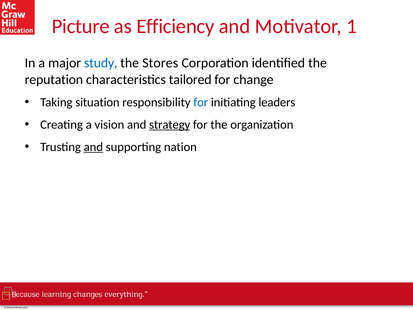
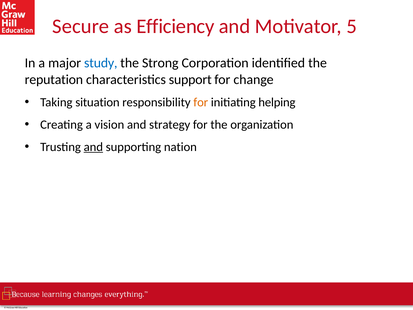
Picture: Picture -> Secure (81, 26)
1: 1 -> 5 (352, 26)
Stores: Stores -> Strong (160, 63)
tailored: tailored -> support (190, 79)
for colour: blue -> orange (201, 102)
leaders: leaders -> helping (277, 102)
strategy underline: present -> none (170, 125)
